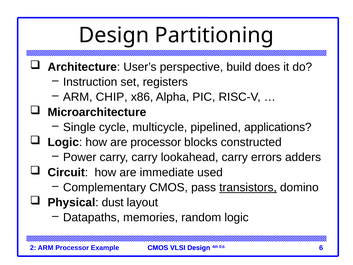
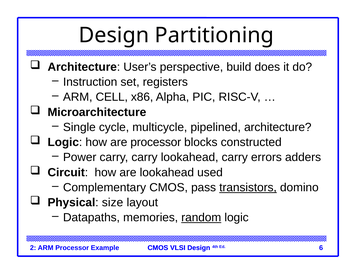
CHIP: CHIP -> CELL (112, 97)
pipelined applications: applications -> architecture (278, 127)
are immediate: immediate -> lookahead (167, 172)
dust: dust -> size (113, 202)
random underline: none -> present (201, 217)
